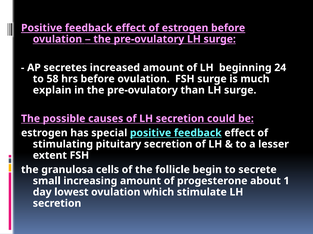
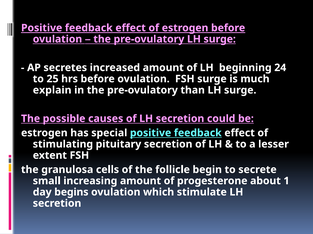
58: 58 -> 25 (53, 79)
lowest: lowest -> begins (71, 193)
